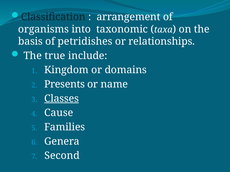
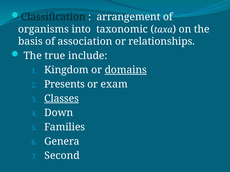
petridishes: petridishes -> association (85, 42)
domains underline: none -> present (126, 70)
name: name -> exam (114, 84)
Cause: Cause -> Down (59, 113)
